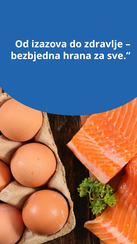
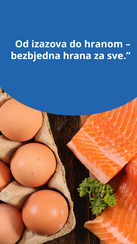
zdravlje: zdravlje -> hranom (104, 44)
